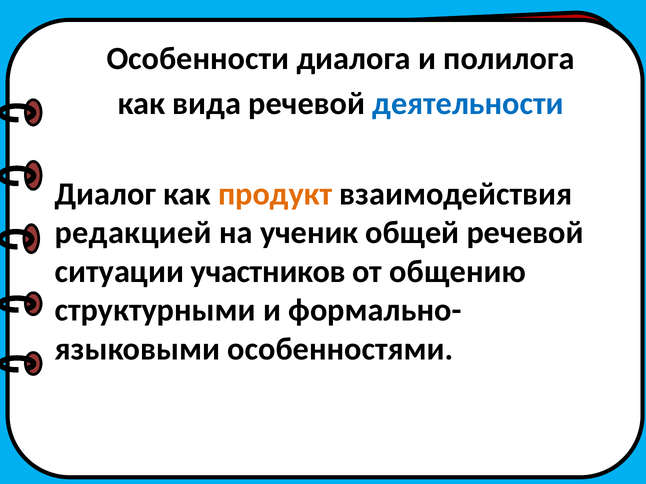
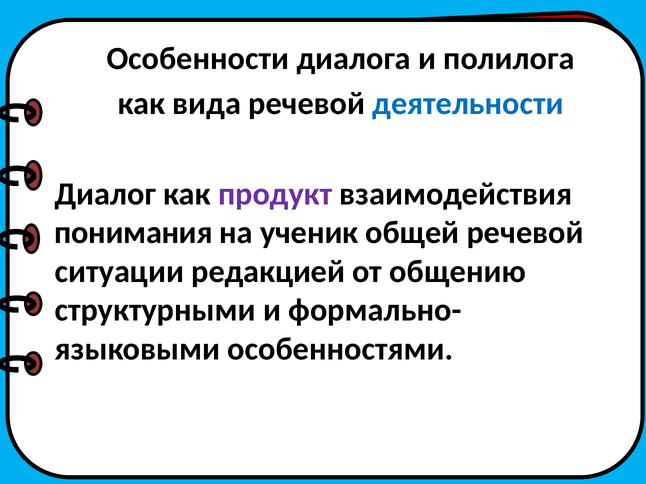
продукт colour: orange -> purple (275, 194)
редакцией: редакцией -> понимания (134, 233)
участников: участников -> редакцией (268, 272)
